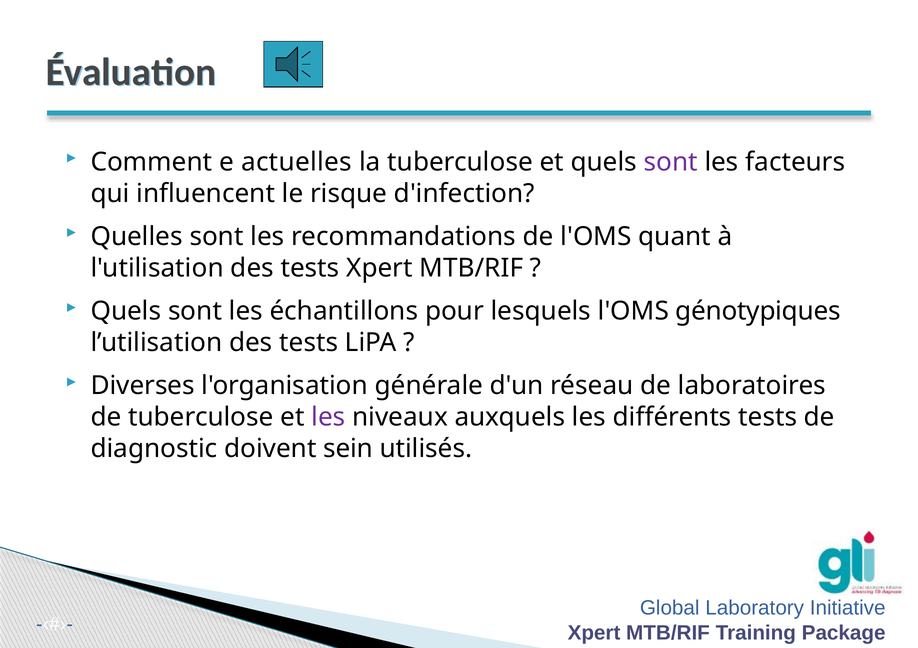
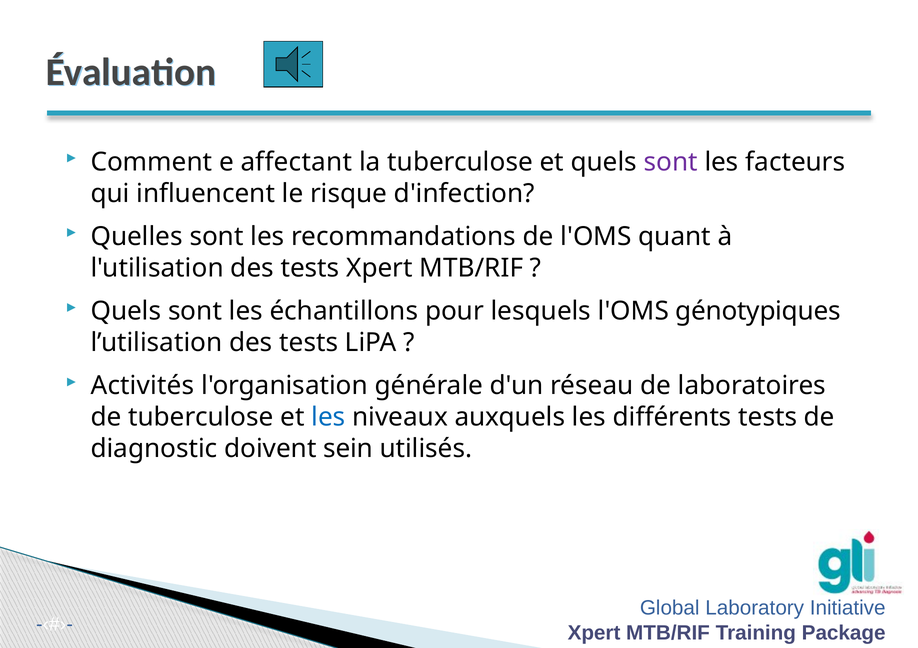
actuelles: actuelles -> affectant (296, 162)
Diverses: Diverses -> Activités (143, 386)
les colour: purple -> blue (328, 417)
